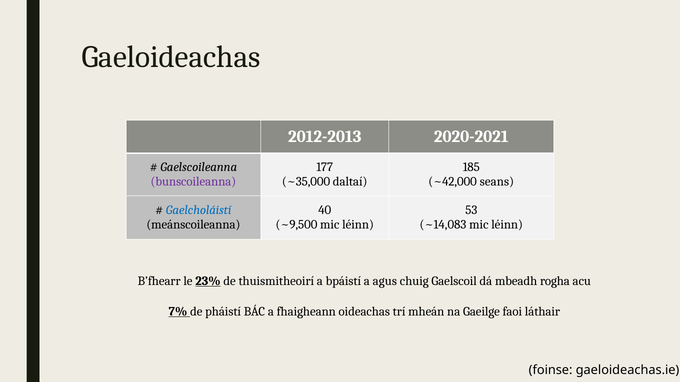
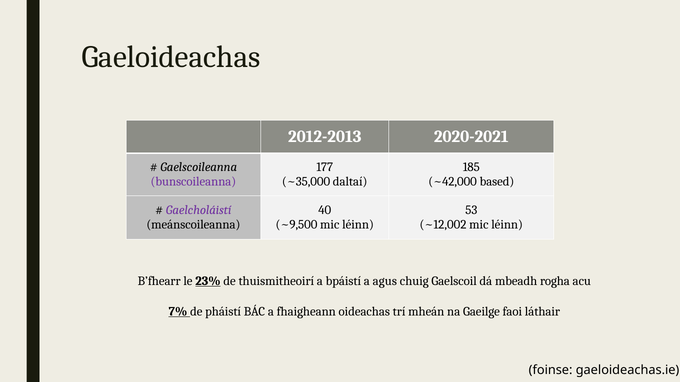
seans: seans -> based (497, 182)
Gaelcholáistí colour: blue -> purple (199, 210)
~14,083: ~14,083 -> ~12,002 (443, 225)
